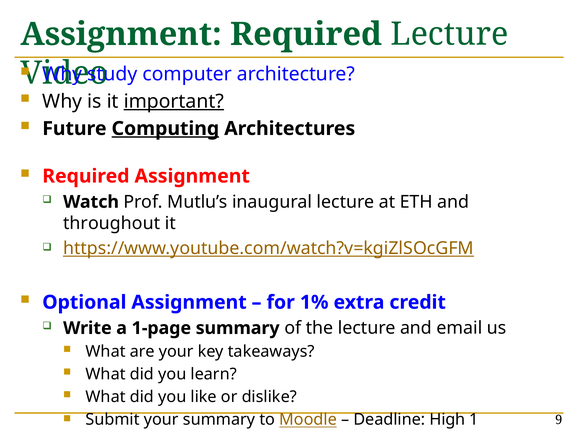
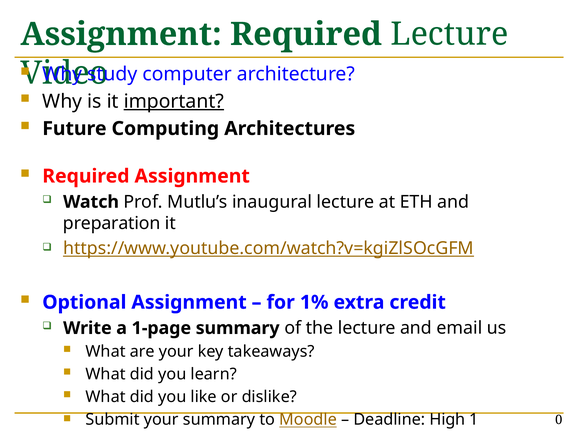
Computing underline: present -> none (165, 129)
throughout: throughout -> preparation (112, 223)
9: 9 -> 0 (559, 420)
